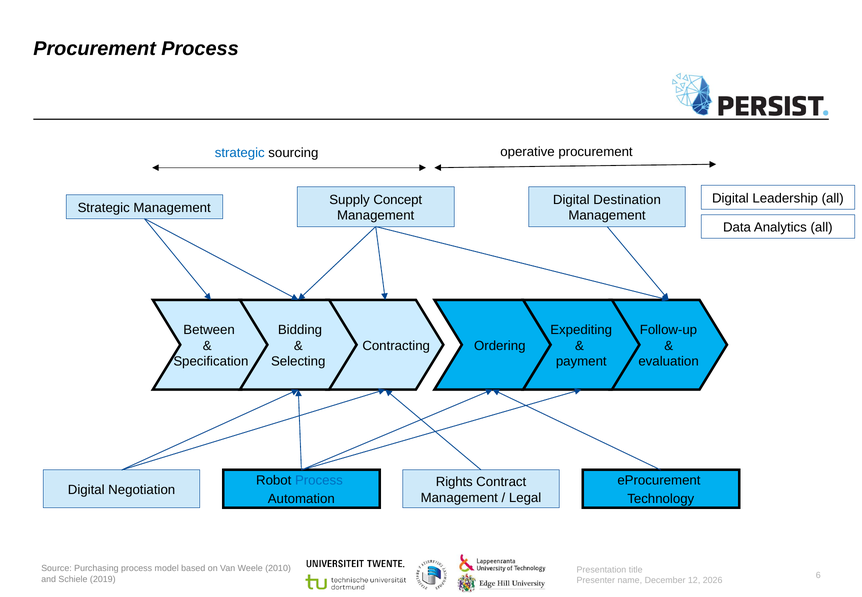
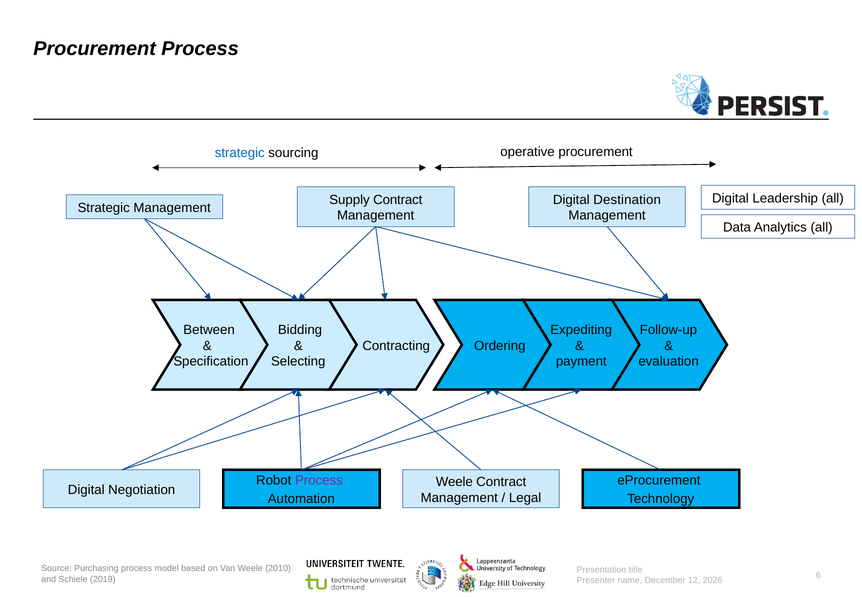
Supply Concept: Concept -> Contract (398, 200)
Process colour: blue -> purple (319, 480)
Rights: Rights -> Weele (454, 482)
